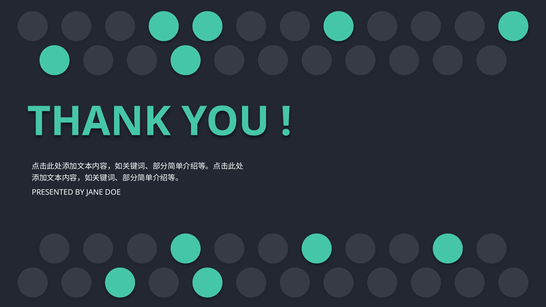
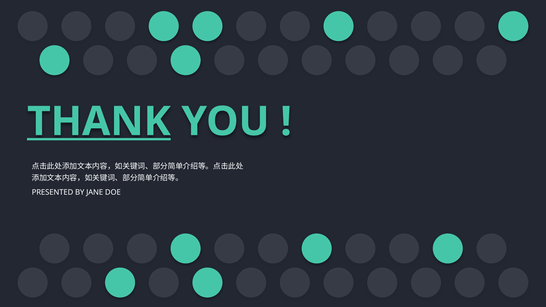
THANK underline: none -> present (99, 122)
